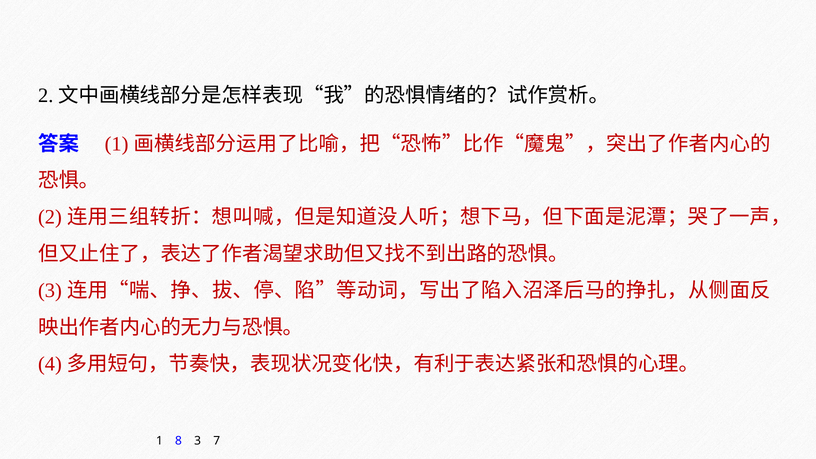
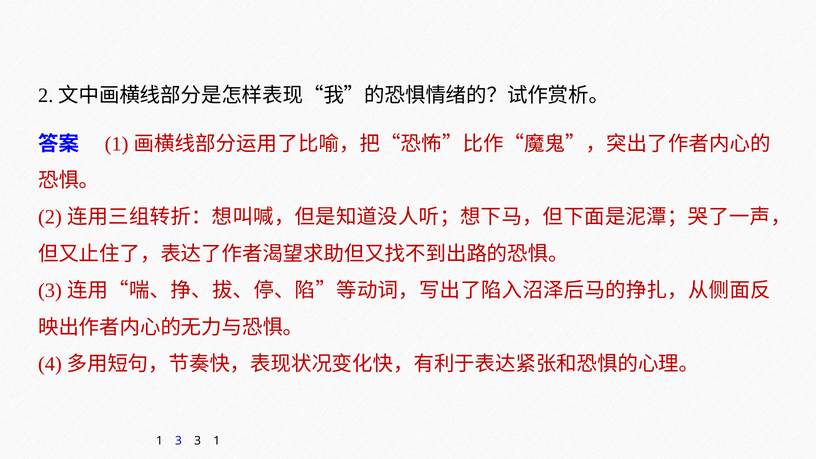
1 8: 8 -> 3 (179, 441)
3 7: 7 -> 1 (217, 441)
